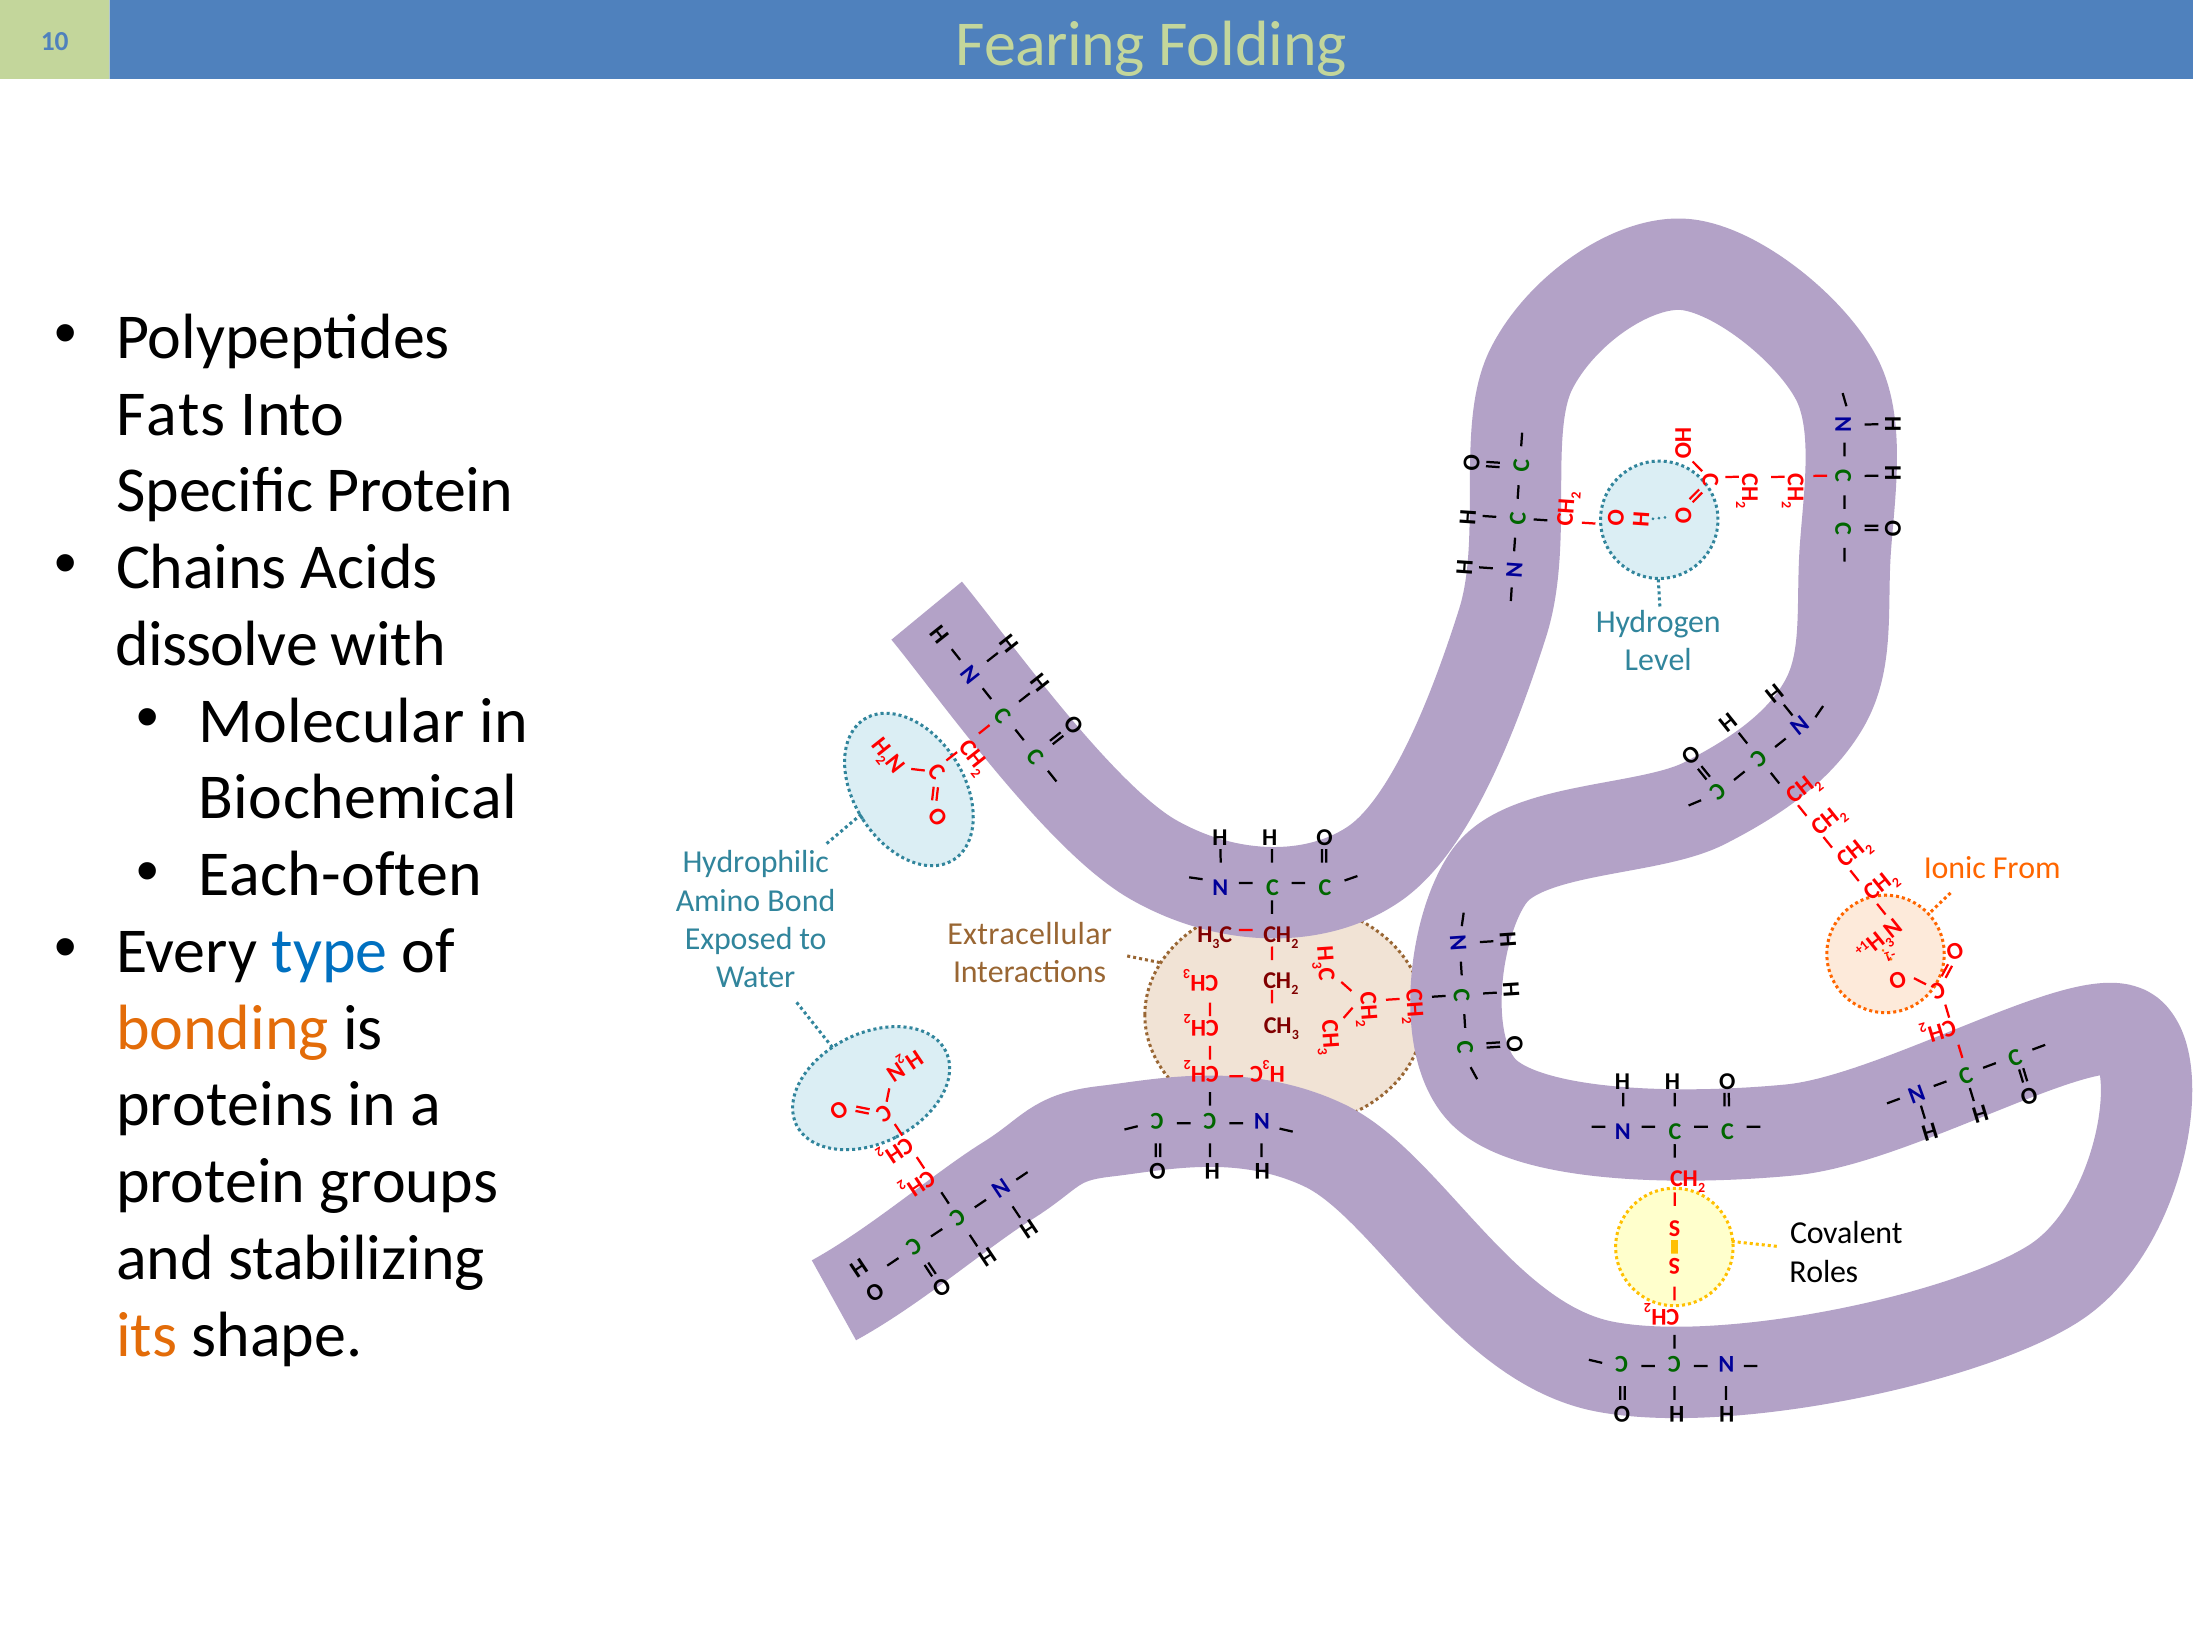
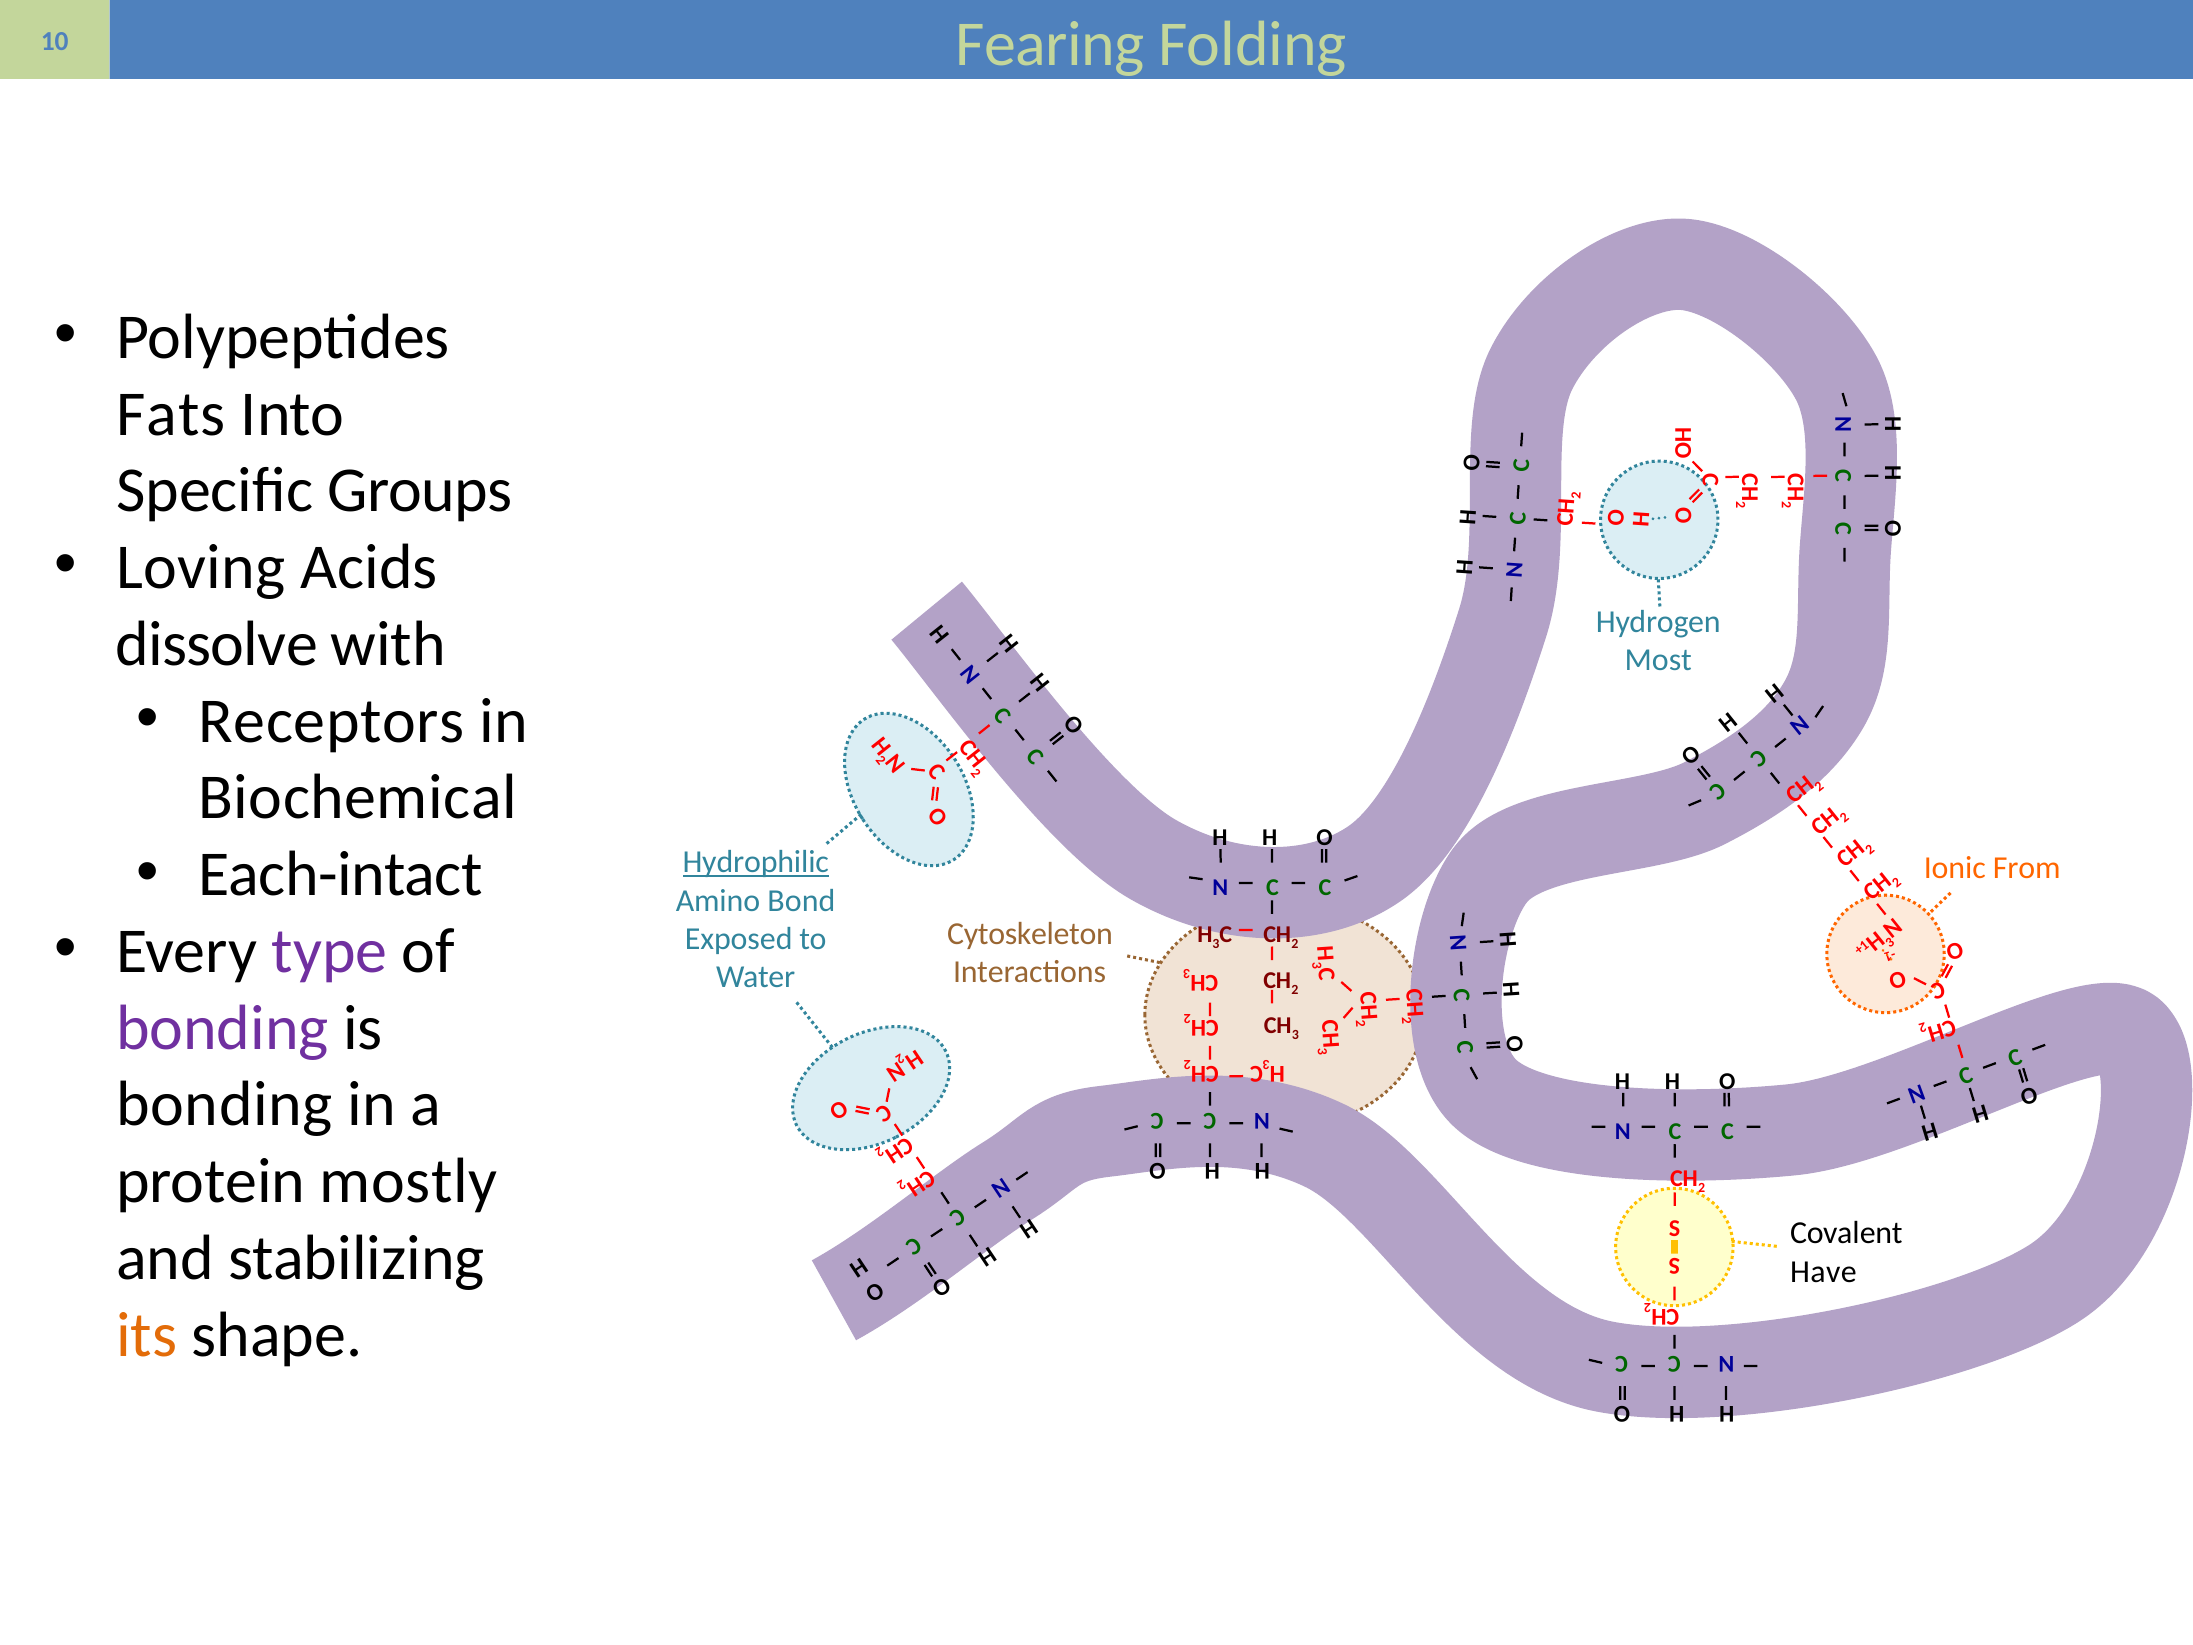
Specific Protein: Protein -> Groups (420, 491)
Chains: Chains -> Loving (201, 567)
Level: Level -> Most (1658, 660)
Molecular: Molecular -> Receptors (332, 721)
Each-often: Each-often -> Each-intact (340, 874)
Hydrophilic underline: none -> present (756, 862)
type colour: blue -> purple (330, 951)
Extracellular: Extracellular -> Cytoskeleton (1030, 934)
bonding colour: orange -> purple (222, 1028)
proteins: proteins -> bonding (225, 1105)
groups: groups -> mostly (409, 1181)
Roles: Roles -> Have (1823, 1271)
